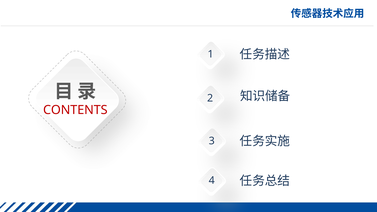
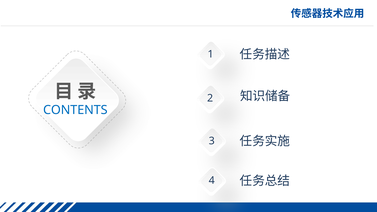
CONTENTS colour: red -> blue (75, 110)
